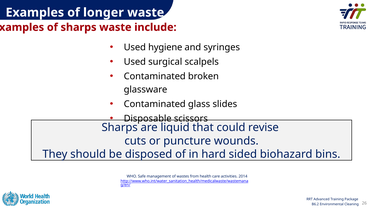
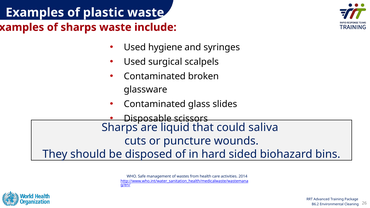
longer: longer -> plastic (103, 13)
revise: revise -> saliva (263, 128)
